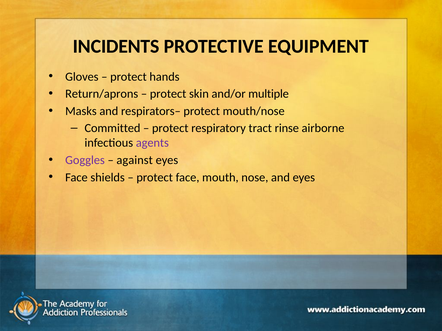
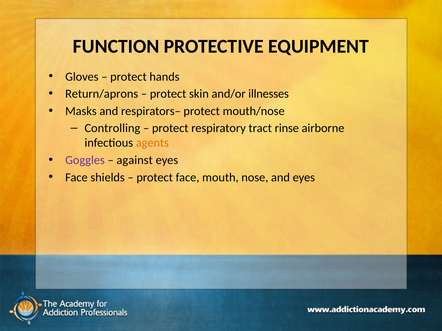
INCIDENTS: INCIDENTS -> FUNCTION (116, 46)
multiple: multiple -> illnesses (269, 94)
Committed: Committed -> Controlling (112, 128)
agents colour: purple -> orange (152, 143)
